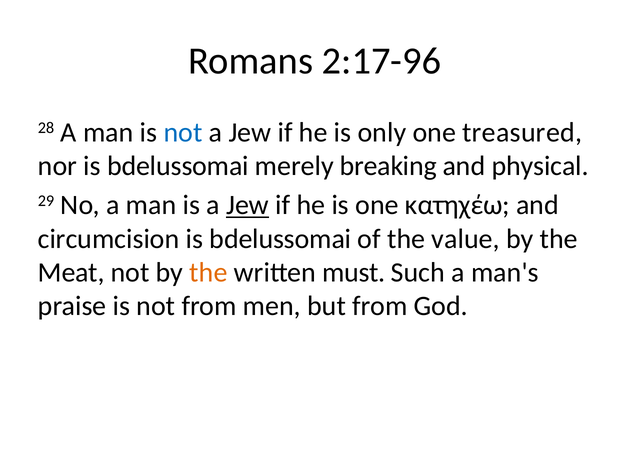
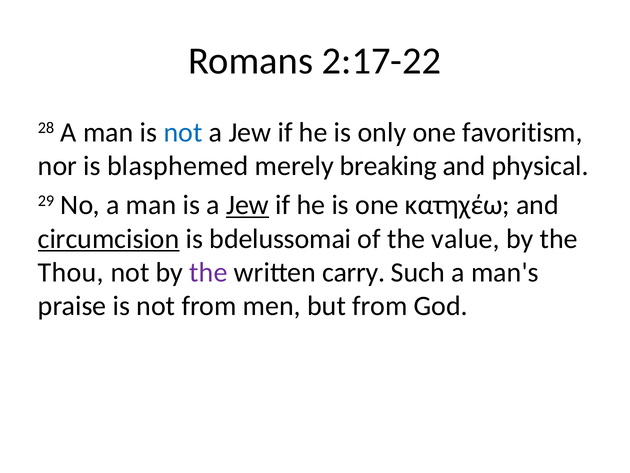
2:17-96: 2:17-96 -> 2:17-22 (381, 61)
treasured: treasured -> favoritism (522, 132)
nor is bdelussomai: bdelussomai -> blasphemed (178, 166)
circumcision underline: none -> present (109, 239)
Meat: Meat -> Thou (71, 272)
the colour: orange -> purple (208, 272)
must: must -> carry (354, 272)
